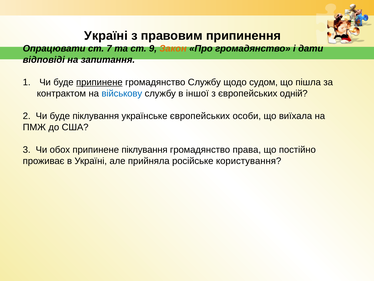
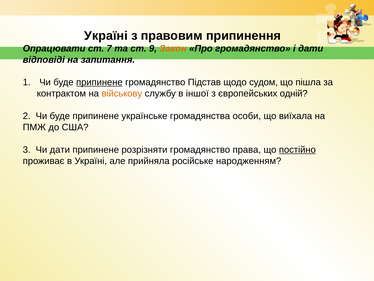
громадянство Службу: Службу -> Підстав (204, 82)
військову colour: blue -> orange (122, 93)
2 Чи буде піклування: піклування -> припинене (96, 116)
українське європейських: європейських -> громадянства (200, 116)
Чи обох: обох -> дати (60, 149)
припинене піклування: піклування -> розрізняти (144, 149)
постійно underline: none -> present (297, 149)
користування: користування -> народженням (249, 161)
